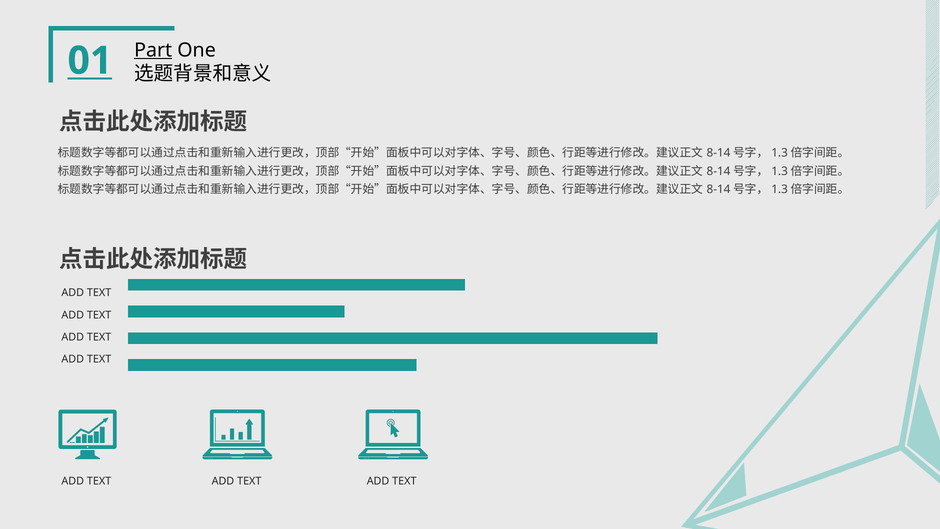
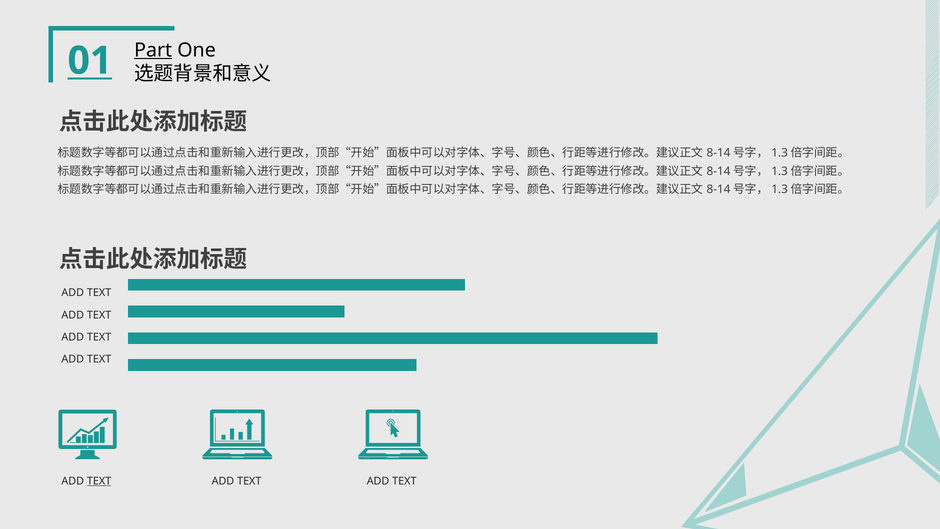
TEXT underline: none -> present (99, 481)
